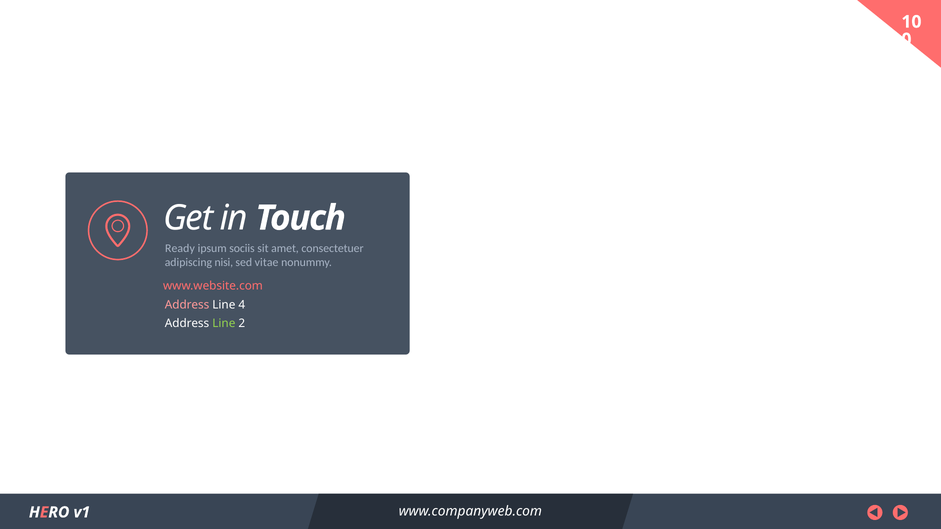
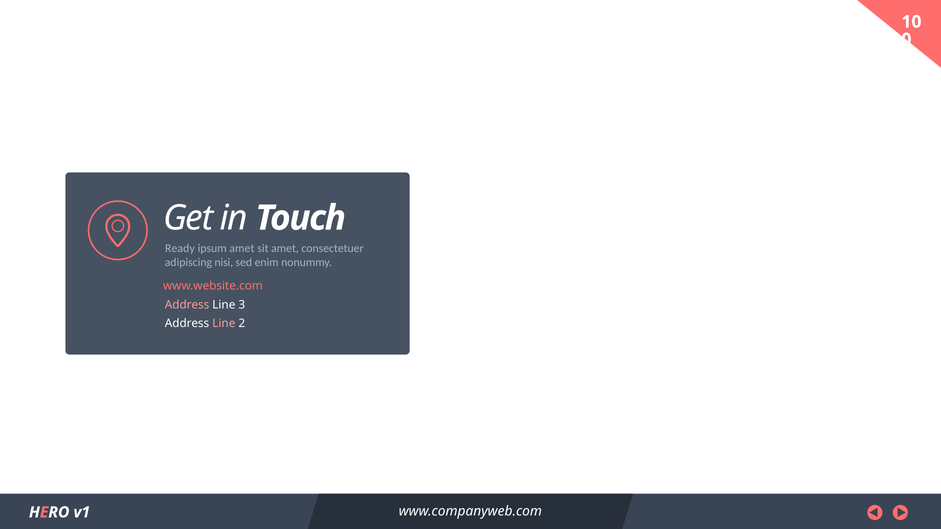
ipsum sociis: sociis -> amet (242, 248)
vitae: vitae -> enim (267, 262)
4: 4 -> 3 (242, 305)
Line colour: light green -> pink (224, 324)
